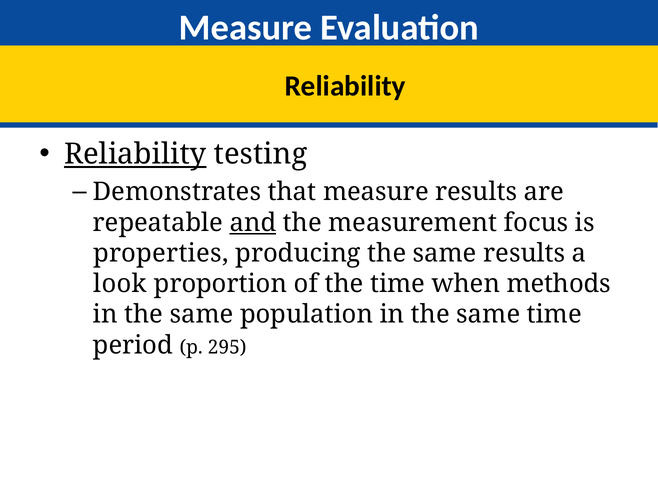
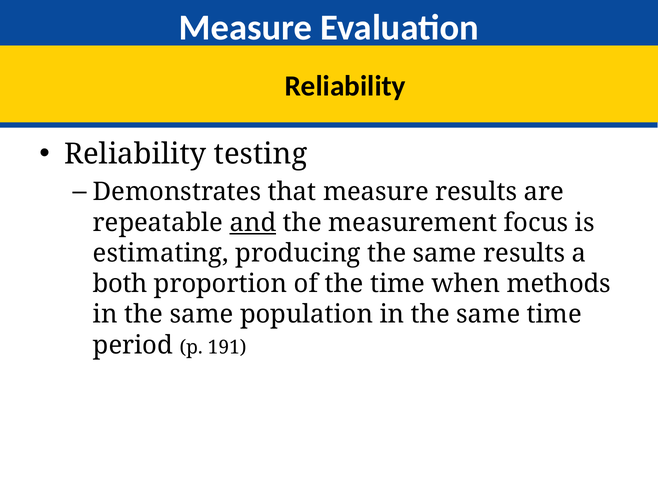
Reliability underline: present -> none (135, 155)
properties: properties -> estimating (161, 254)
look: look -> both (120, 284)
295: 295 -> 191 (227, 348)
